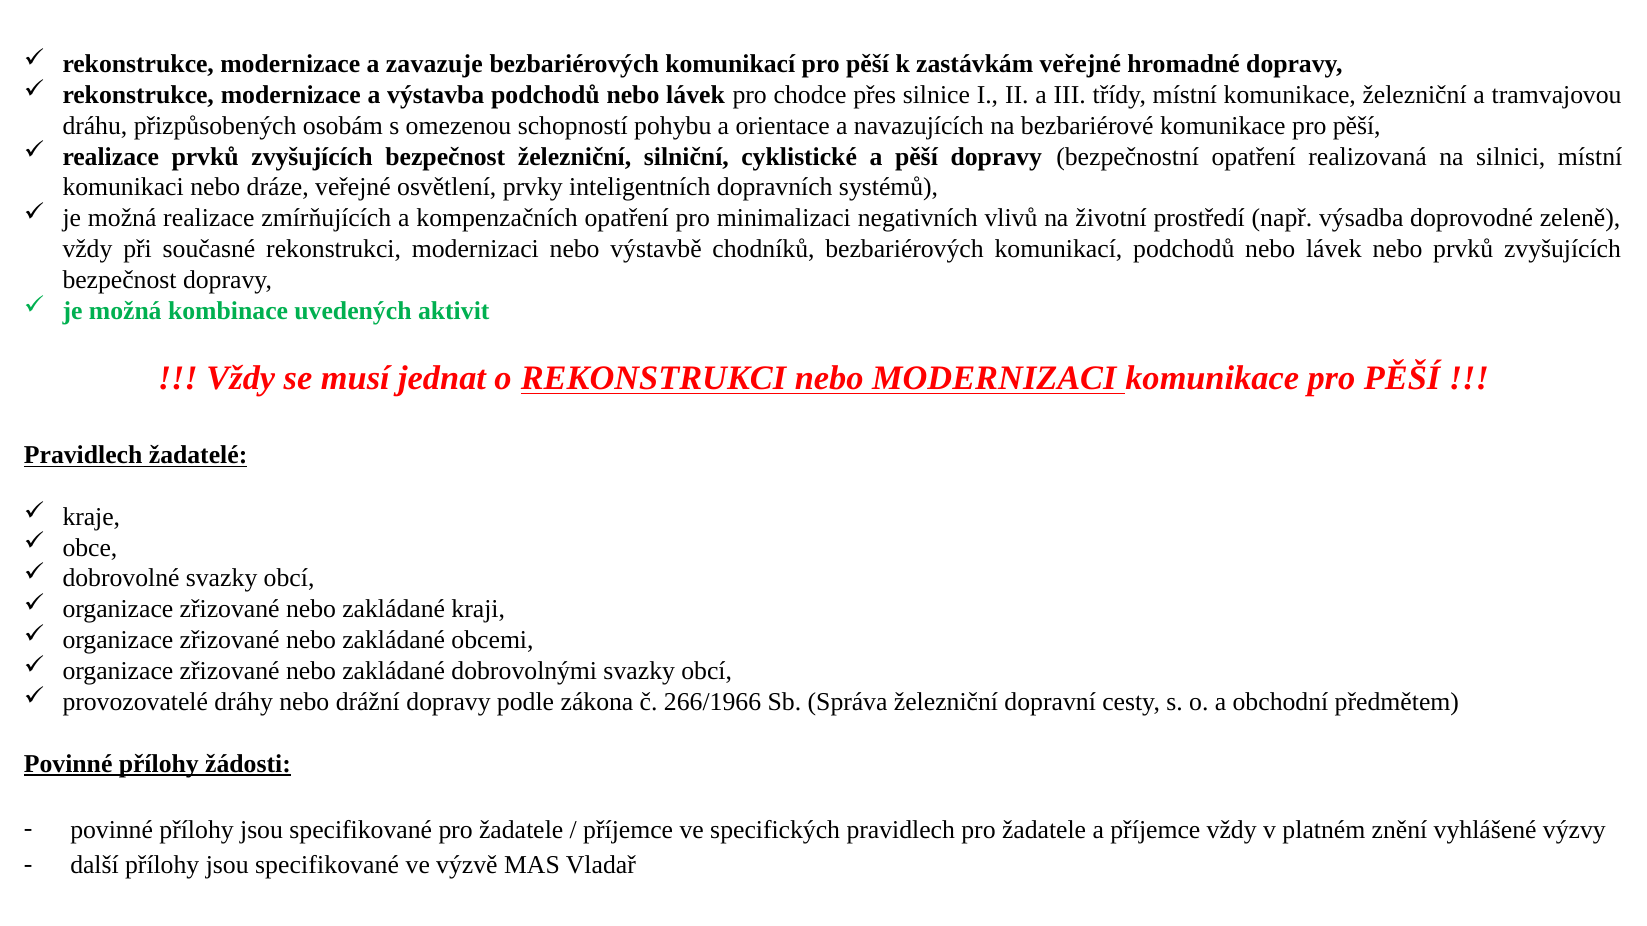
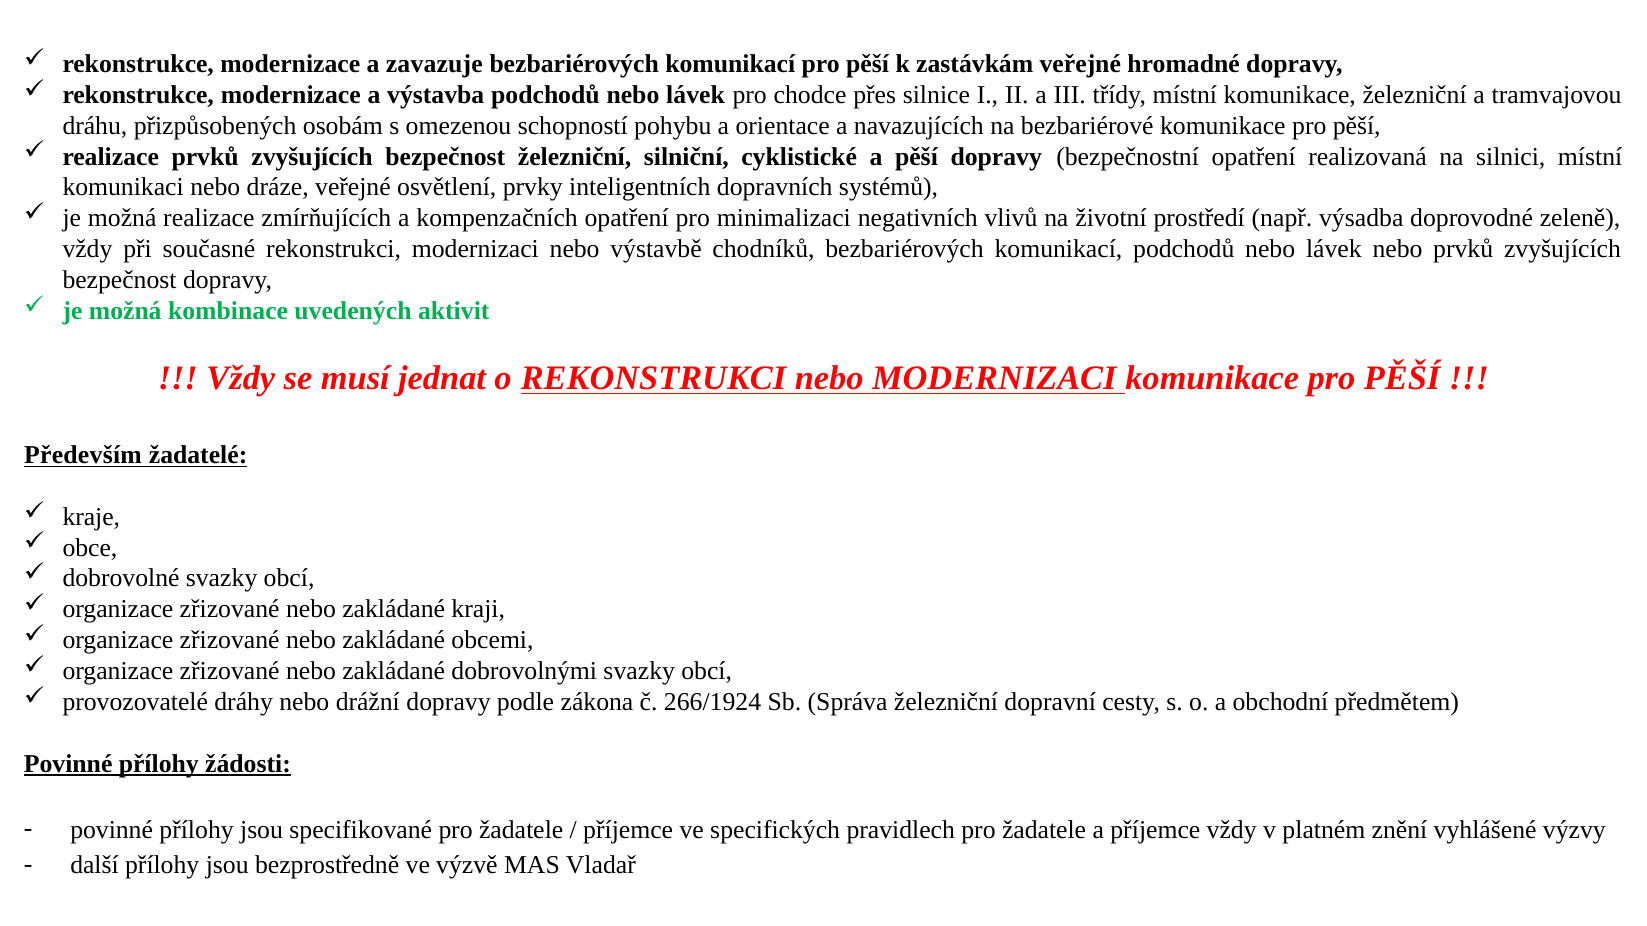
Pravidlech: Pravidlech -> Především (83, 455)
266/1966: 266/1966 -> 266/1924 (713, 702)
další přílohy jsou specifikované: specifikované -> bezprostředně (327, 866)
